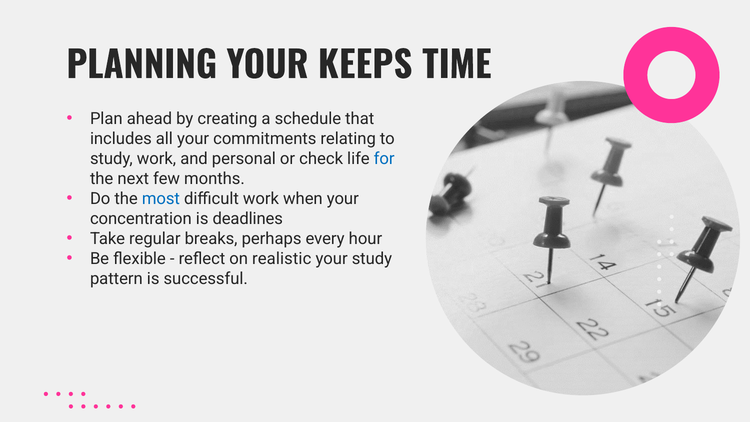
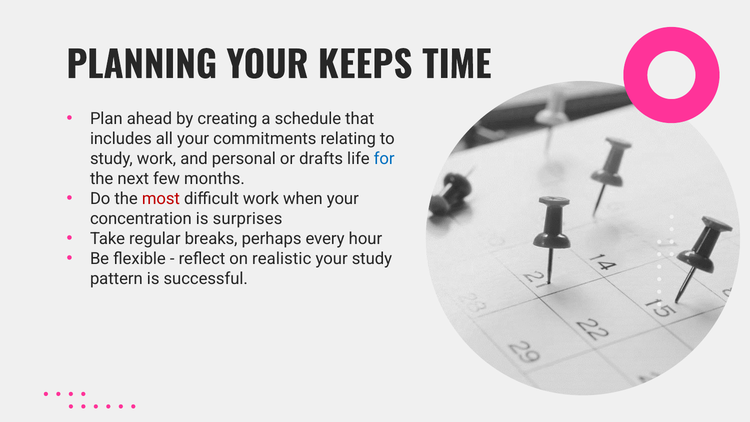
check: check -> drafts (321, 159)
most colour: blue -> red (161, 199)
deadlines: deadlines -> surprises (248, 219)
